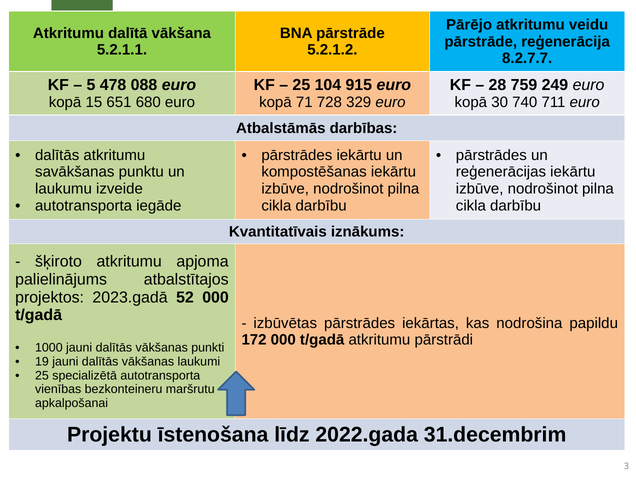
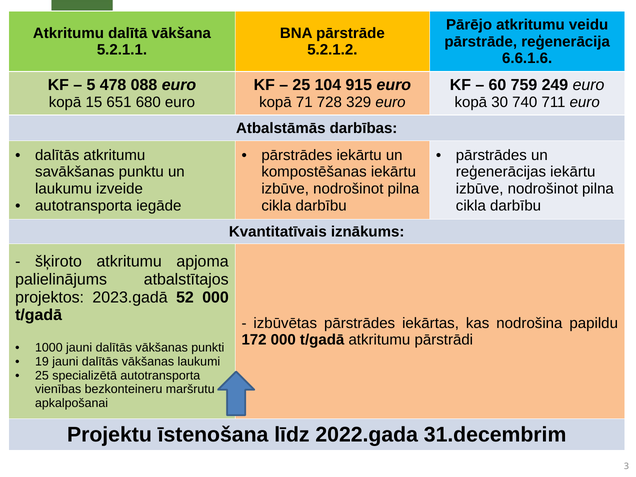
8.2.7.7: 8.2.7.7 -> 6.6.1.6 (527, 58)
28: 28 -> 60 (497, 85)
